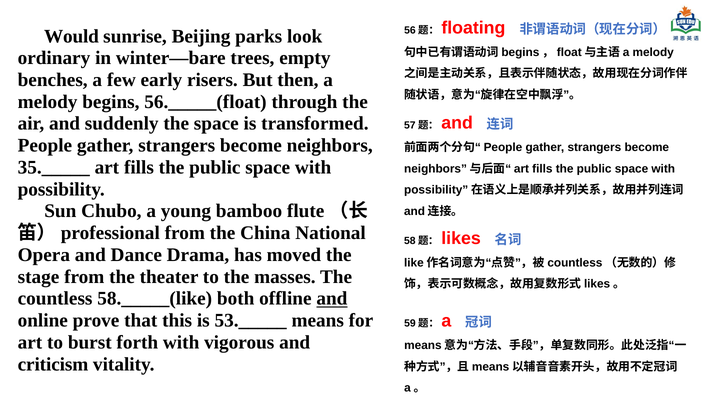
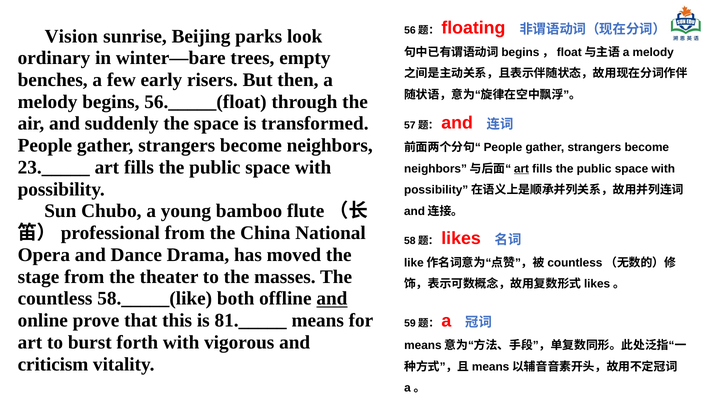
Would: Would -> Vision (71, 36)
35._____: 35._____ -> 23._____ (54, 168)
art underline: none -> present (521, 169)
53._____: 53._____ -> 81._____ (251, 321)
